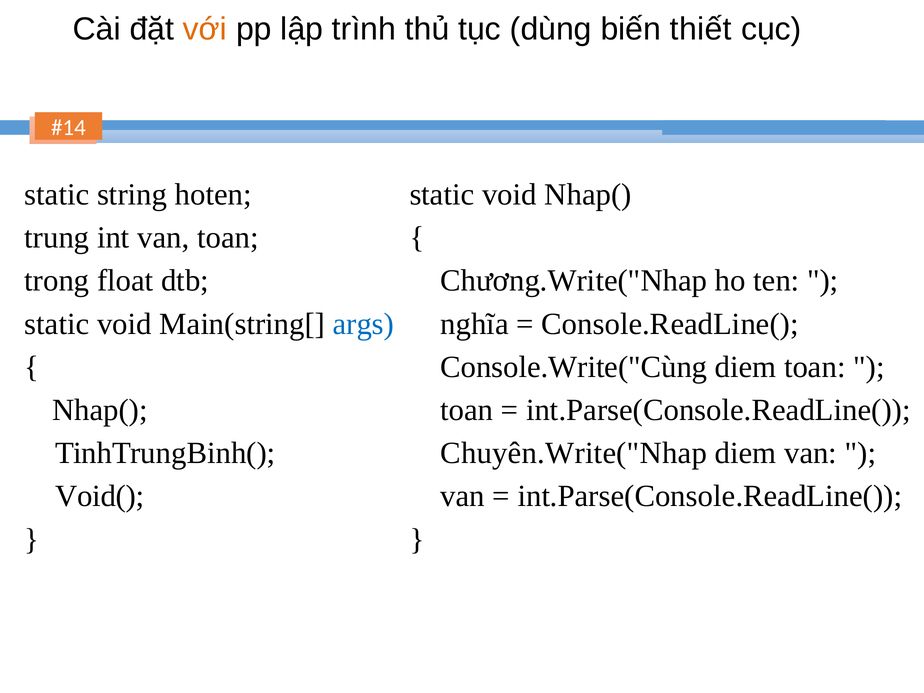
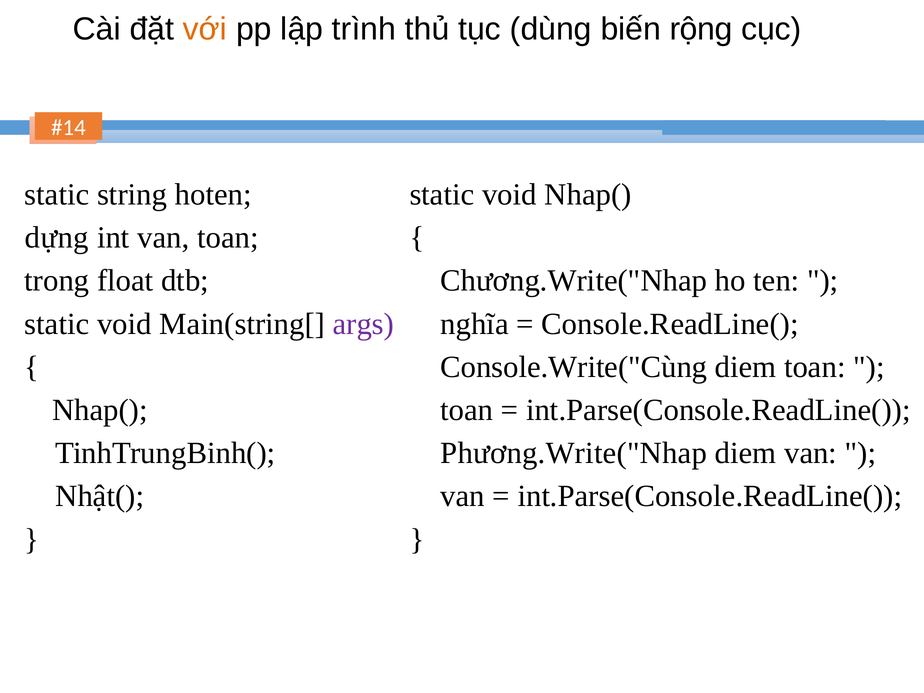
thiết: thiết -> rộng (701, 29)
trung: trung -> dựng (57, 238)
args colour: blue -> purple (363, 324)
Chuyên.Write("Nhap: Chuyên.Write("Nhap -> Phương.Write("Nhap (574, 453)
Void(: Void( -> Nhật( (100, 496)
